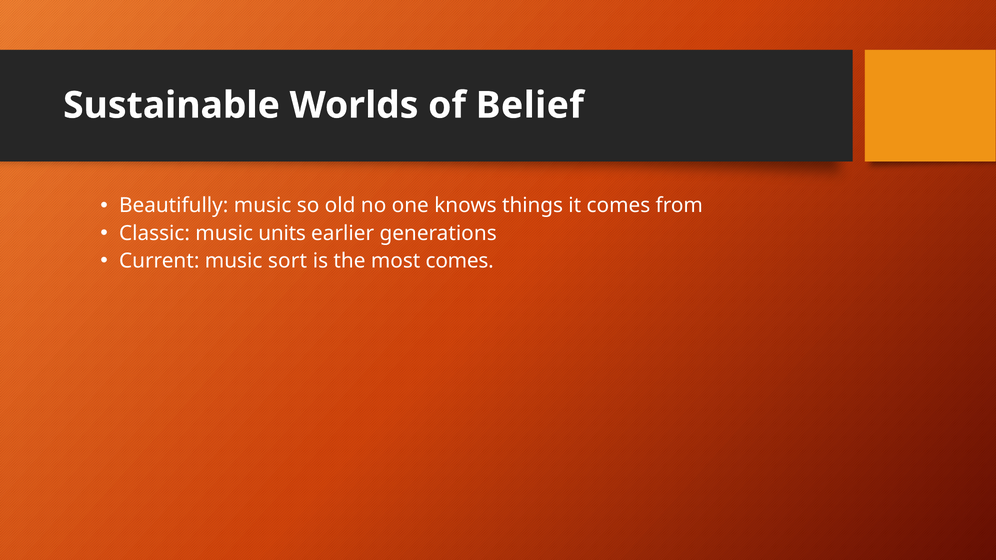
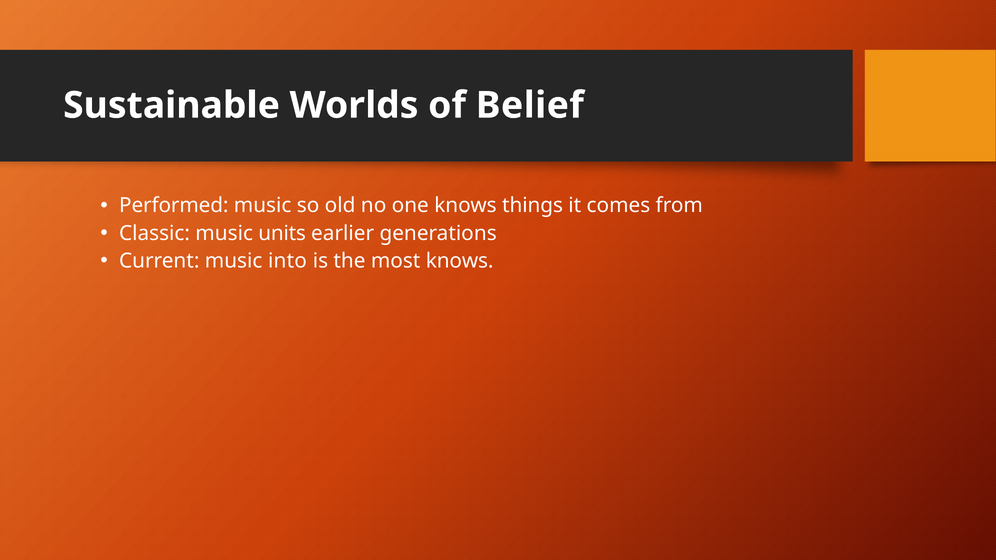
Beautifully: Beautifully -> Performed (174, 206)
sort: sort -> into (287, 261)
most comes: comes -> knows (460, 261)
